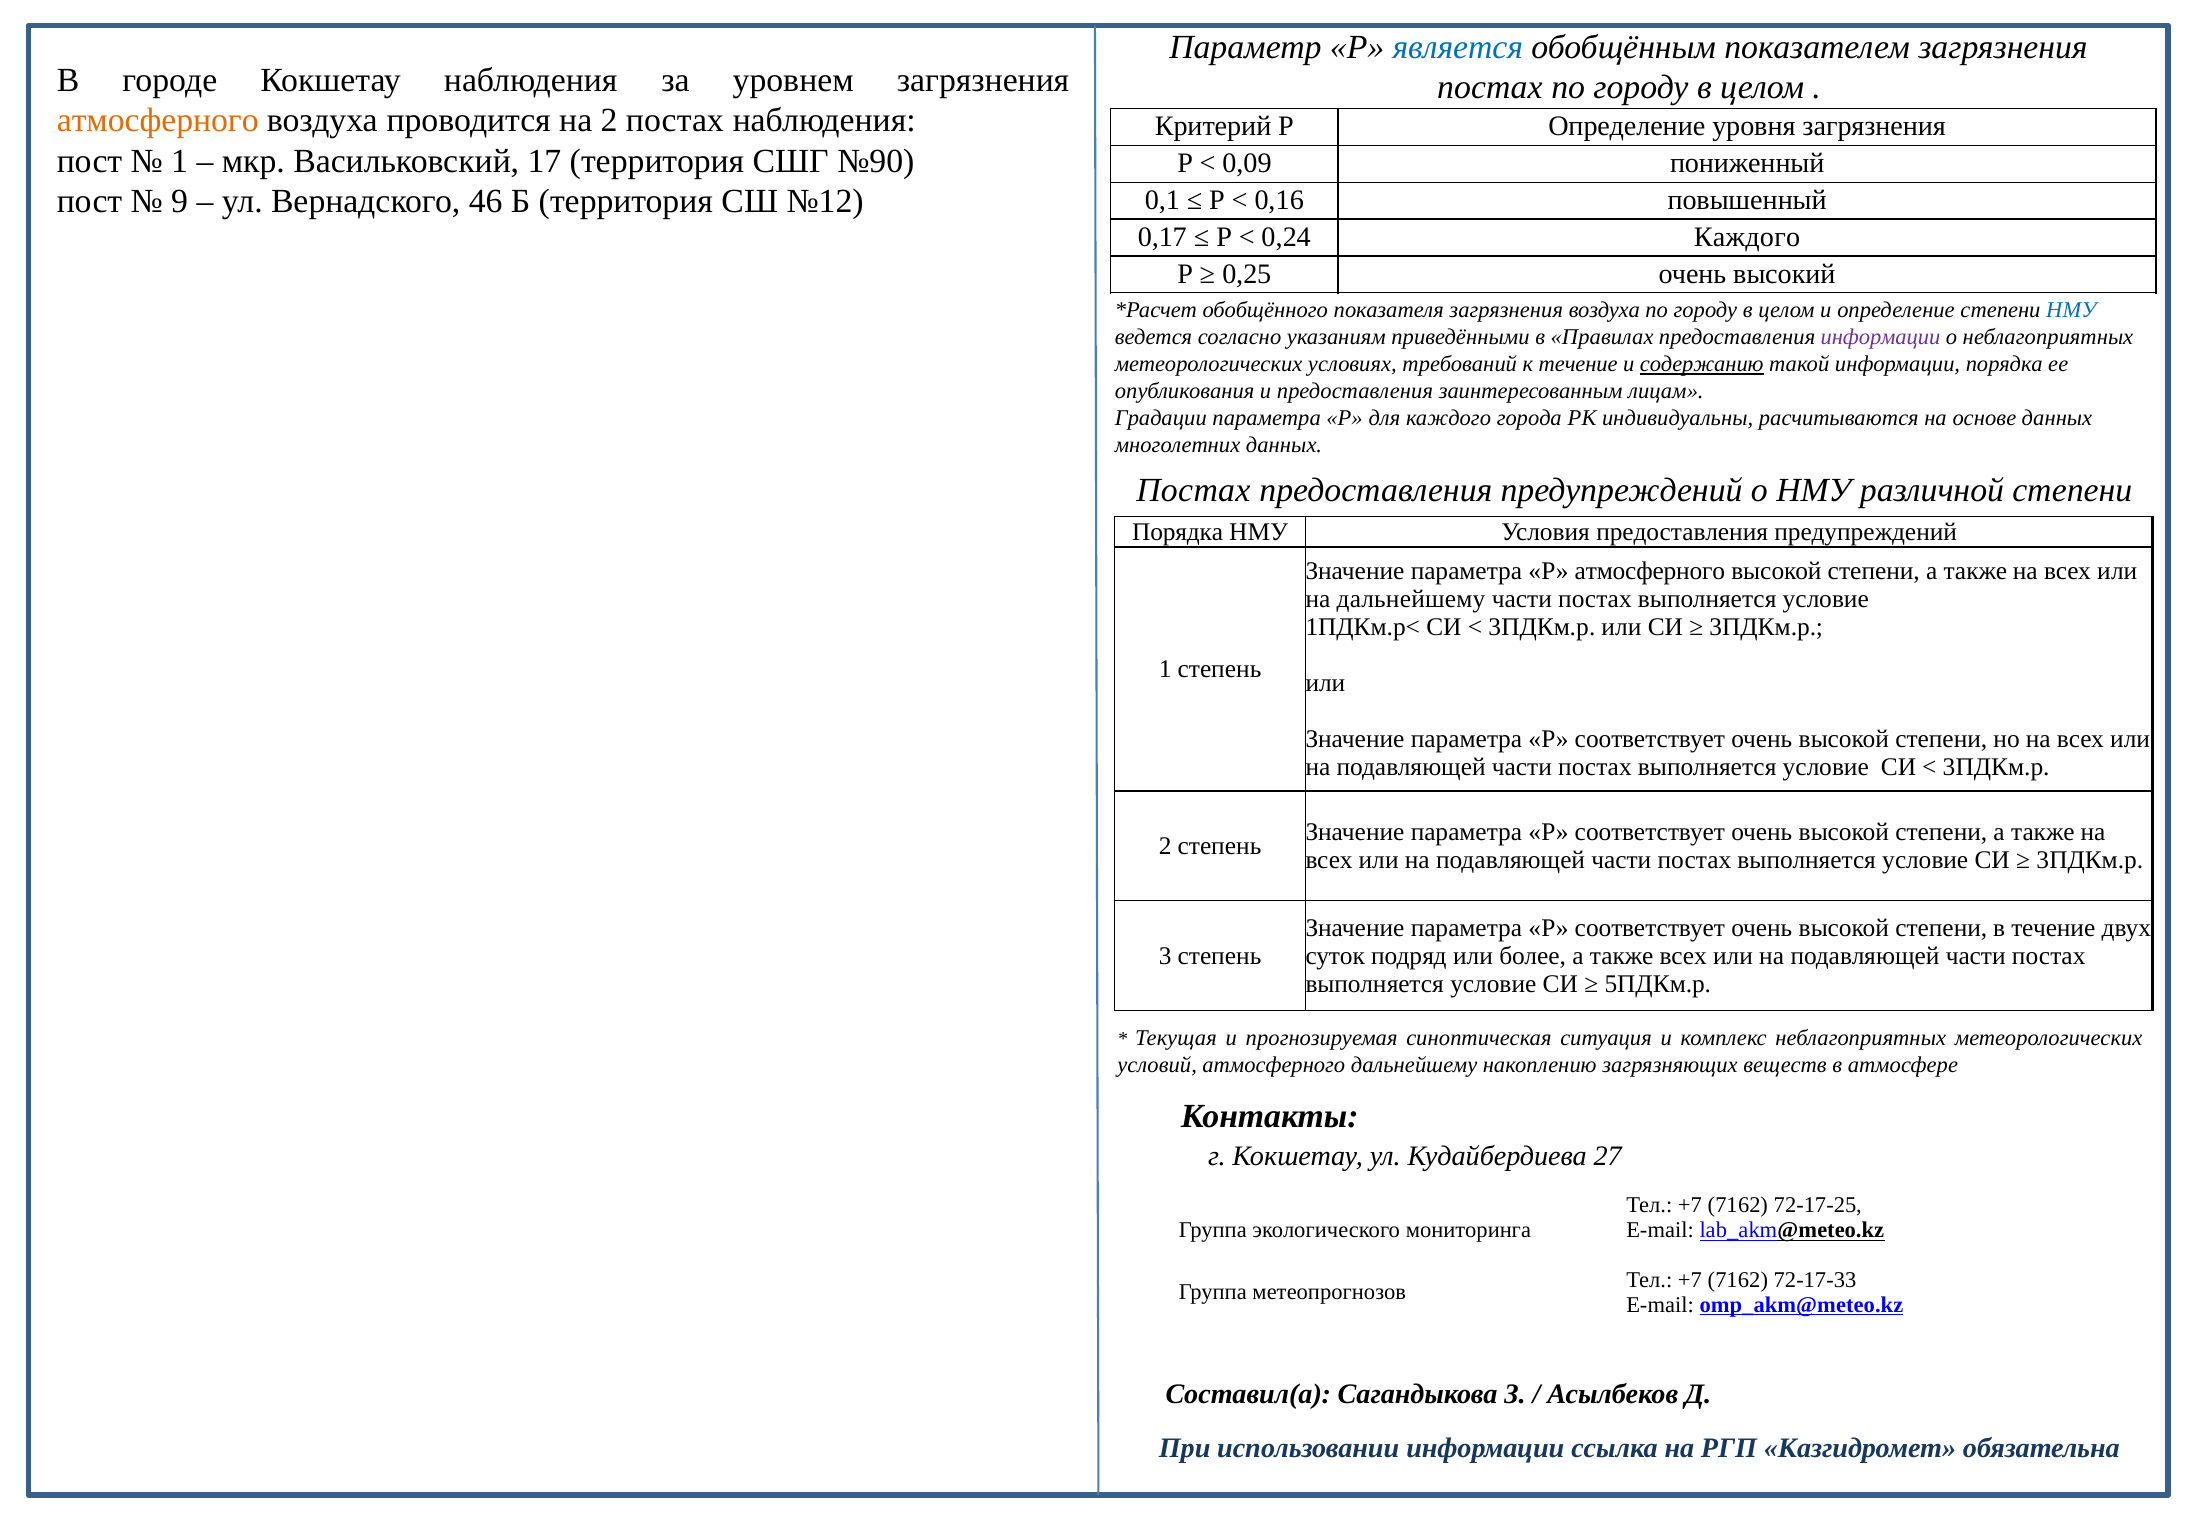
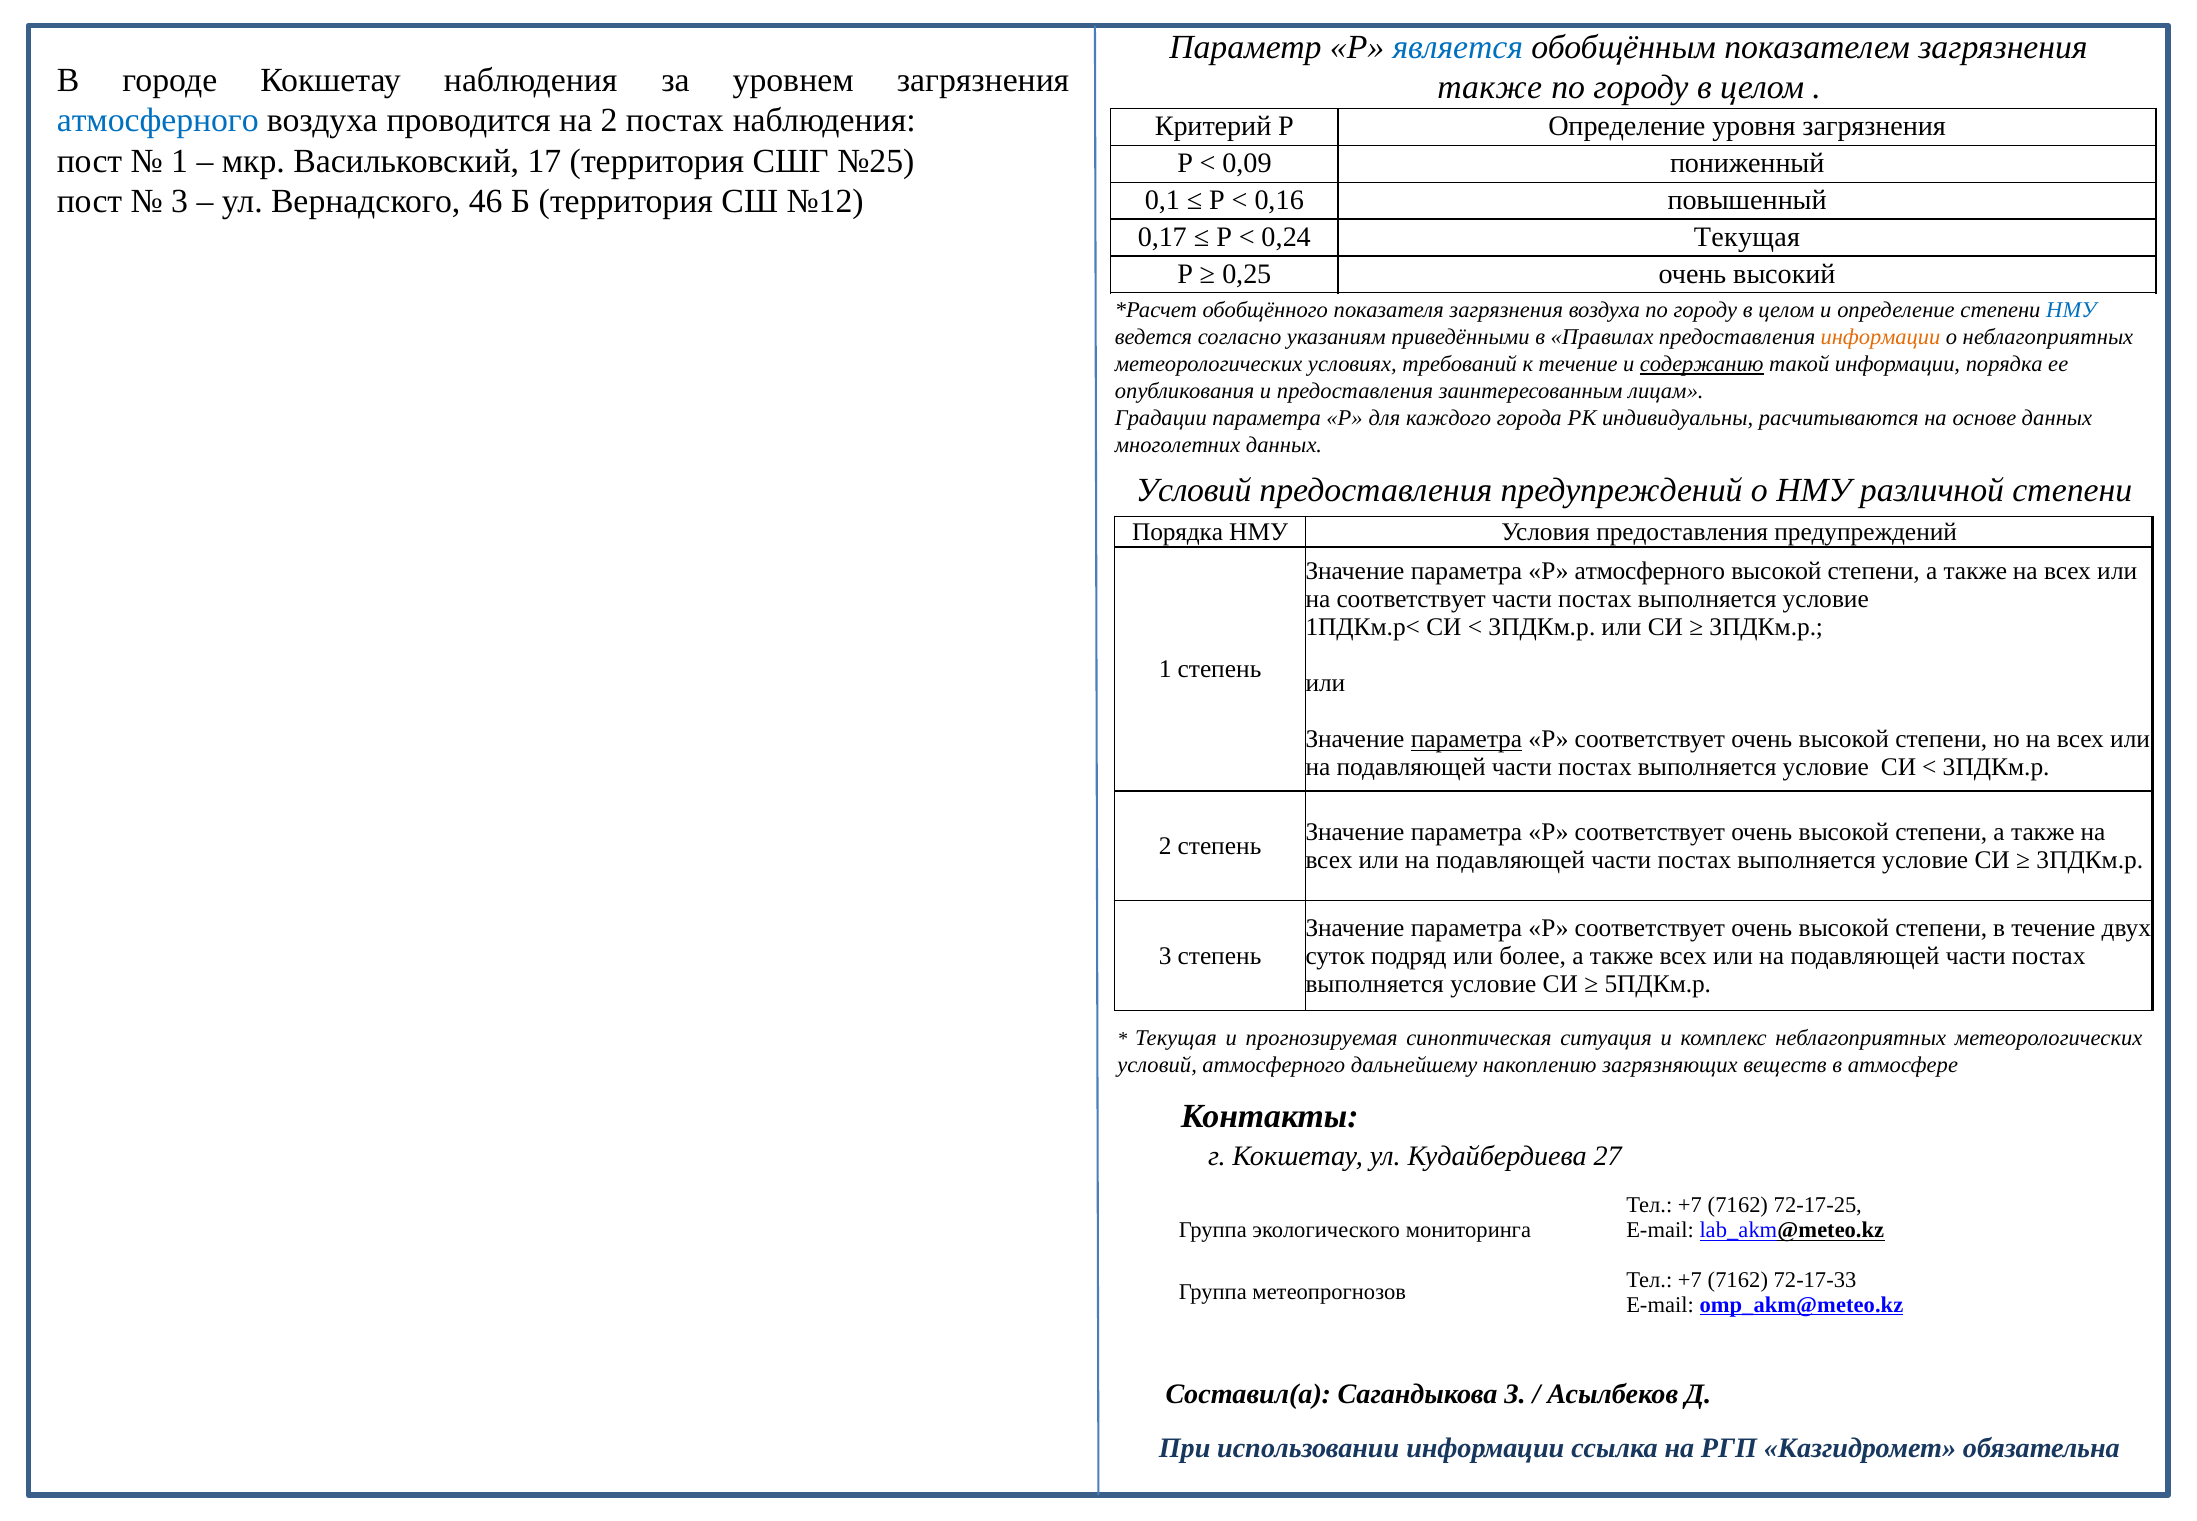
постах: постах -> также (1490, 88)
атмосферного colour: orange -> blue (158, 121)
№90: №90 -> №25 (876, 161)
9: 9 -> 3 (180, 202)
0,24 Каждого: Каждого -> Текущая (1747, 237)
информации colour: purple -> orange (1880, 337)
Постах: Постах -> Условий (1194, 490)
на дальнейшему: дальнейшему -> соответствует (1411, 599)
параметра underline: none -> present (1466, 739)
